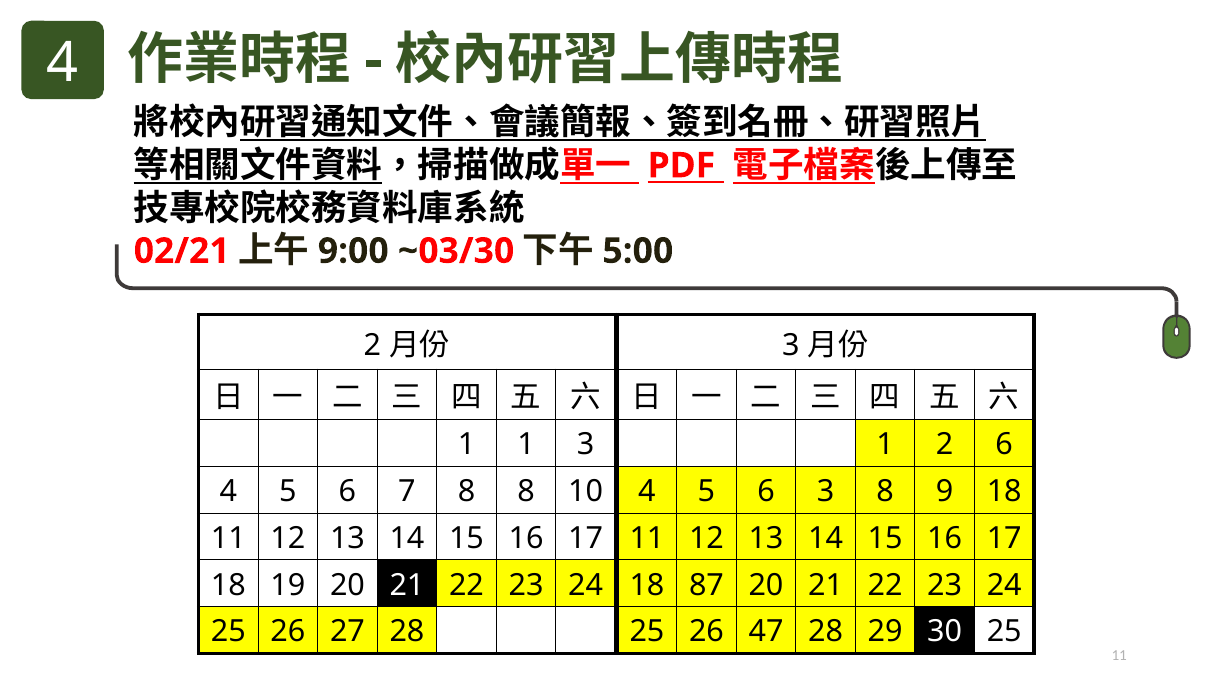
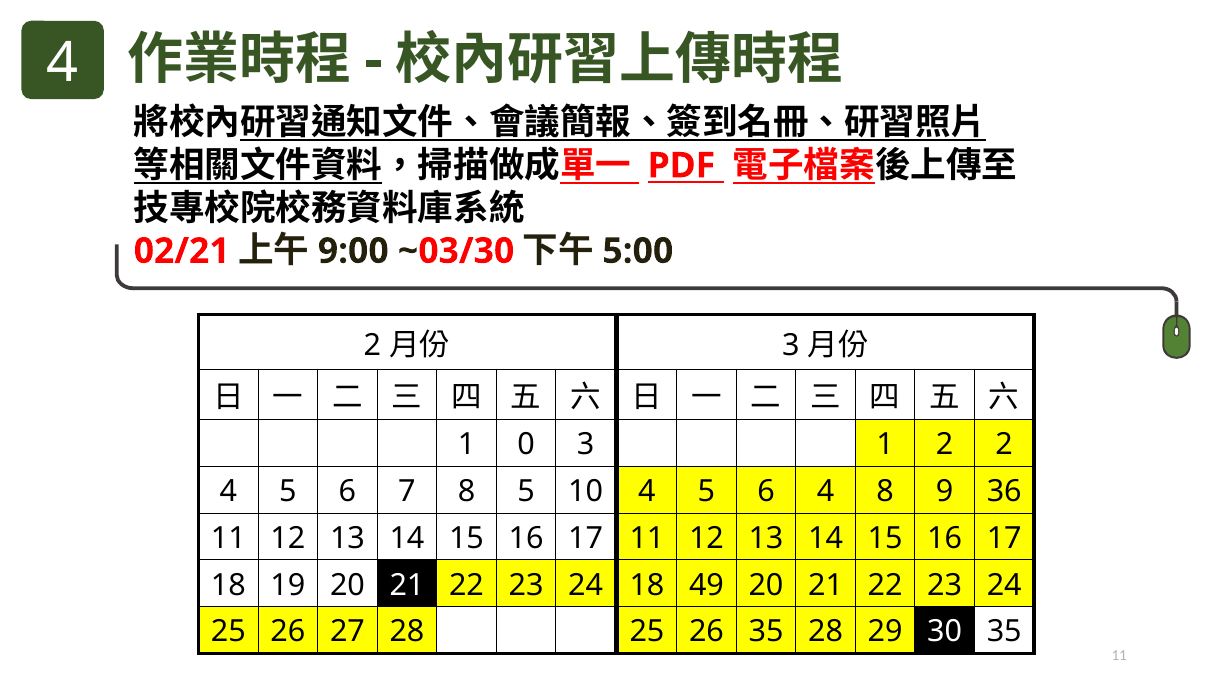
1 1: 1 -> 0 (526, 445)
2 6: 6 -> 2 (1004, 445)
8 8: 8 -> 5 (526, 492)
6 3: 3 -> 4 (826, 492)
9 18: 18 -> 36 (1004, 492)
87: 87 -> 49 (706, 585)
26 47: 47 -> 35 (766, 632)
30 25: 25 -> 35 (1004, 632)
